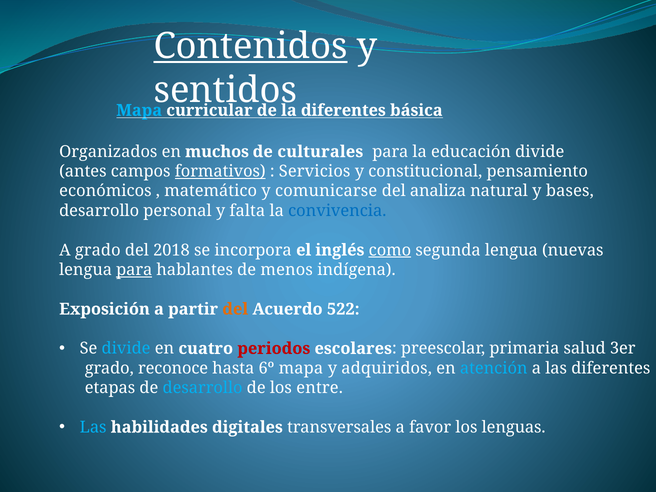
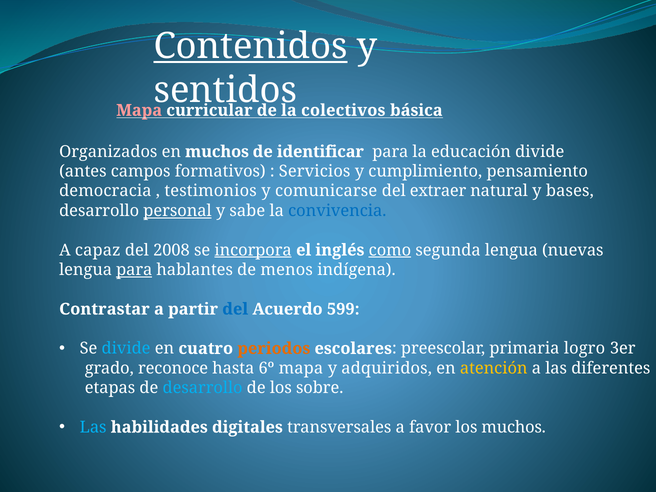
Mapa colour: light blue -> pink (139, 110)
diferentes: diferentes -> colectivos (343, 110)
culturales: culturales -> identificar (320, 152)
formativos underline: present -> none (220, 171)
constitucional: constitucional -> cumplimiento (425, 171)
económicos: económicos -> democracia (105, 191)
matemático: matemático -> testimonios (211, 191)
analiza: analiza -> extraer (438, 191)
personal underline: none -> present (178, 211)
falta: falta -> sabe (247, 211)
A grado: grado -> capaz (98, 250)
2018: 2018 -> 2008 (171, 250)
incorpora underline: none -> present (253, 250)
Exposición: Exposición -> Contrastar (104, 309)
del colour: orange -> blue (235, 309)
522: 522 -> 599 (343, 309)
periodos colour: red -> orange (274, 349)
salud: salud -> logro (584, 349)
atención colour: light blue -> yellow (494, 368)
entre: entre -> sobre (320, 388)
los lenguas: lenguas -> muchos (514, 427)
